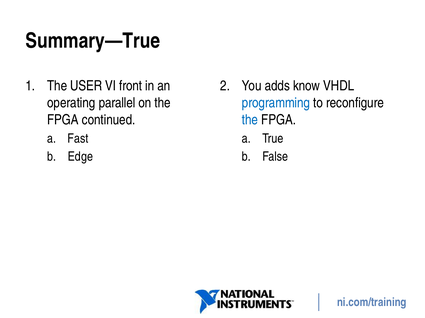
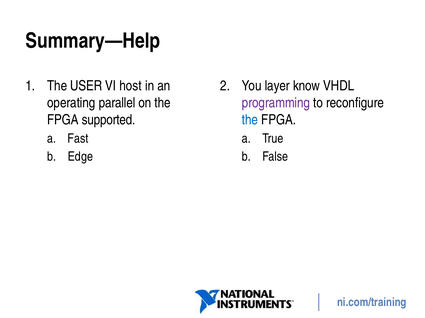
Summary—True: Summary—True -> Summary—Help (93, 41)
front: front -> host (131, 86)
adds: adds -> layer (277, 86)
programming colour: blue -> purple (276, 103)
continued: continued -> supported (109, 120)
